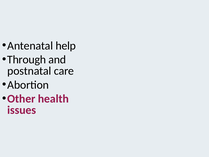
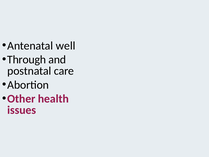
help: help -> well (66, 46)
